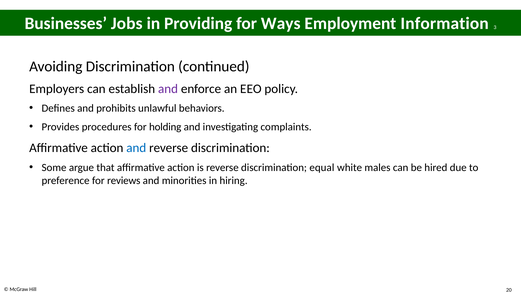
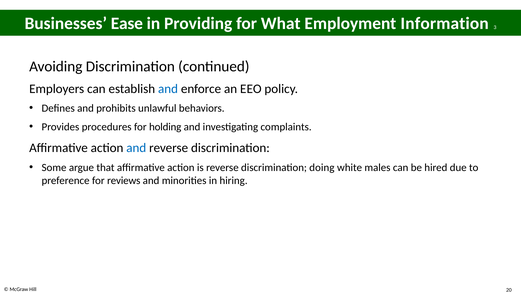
Jobs: Jobs -> Ease (127, 23)
Ways: Ways -> What (281, 23)
and colour: purple -> blue (168, 89)
equal: equal -> doing (322, 167)
